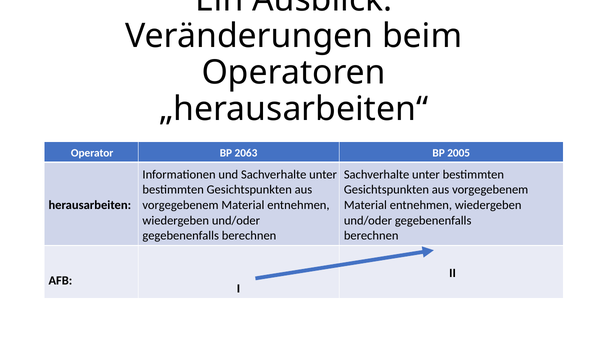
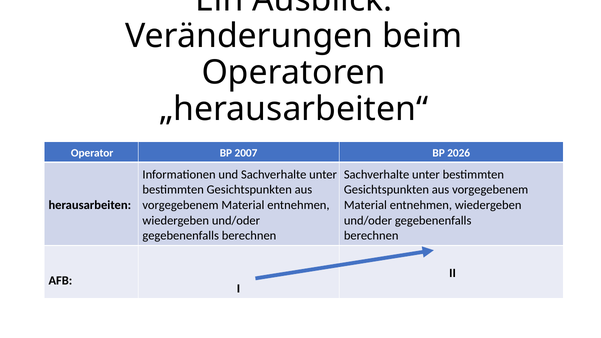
2063: 2063 -> 2007 (246, 153)
2005: 2005 -> 2026 (459, 153)
